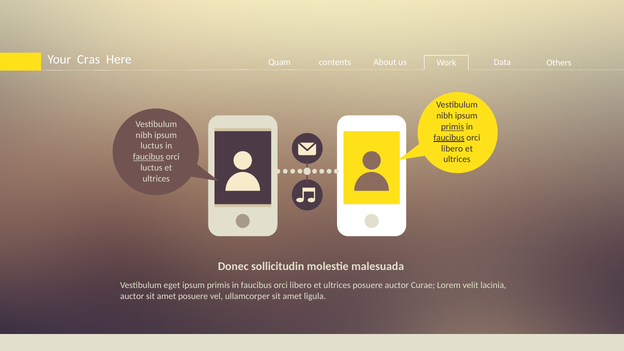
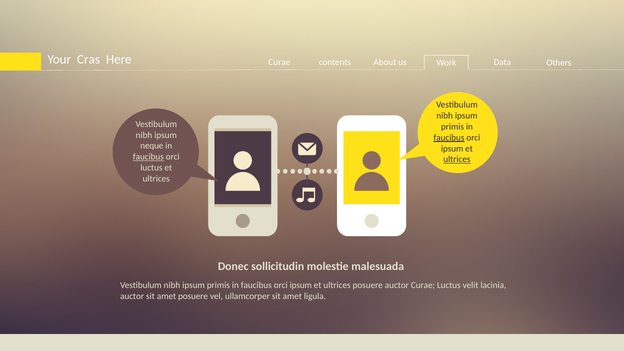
Quam: Quam -> Curae (279, 62)
primis underline: present -> none (452, 127)
luctus: luctus -> neque (152, 146)
libero: libero -> ipsum (452, 149)
ultrices underline: none -> present (457, 159)
eget: eget -> nibh (172, 285)
libero: libero -> ipsum (301, 285)
Curae Lorem: Lorem -> Luctus (449, 285)
